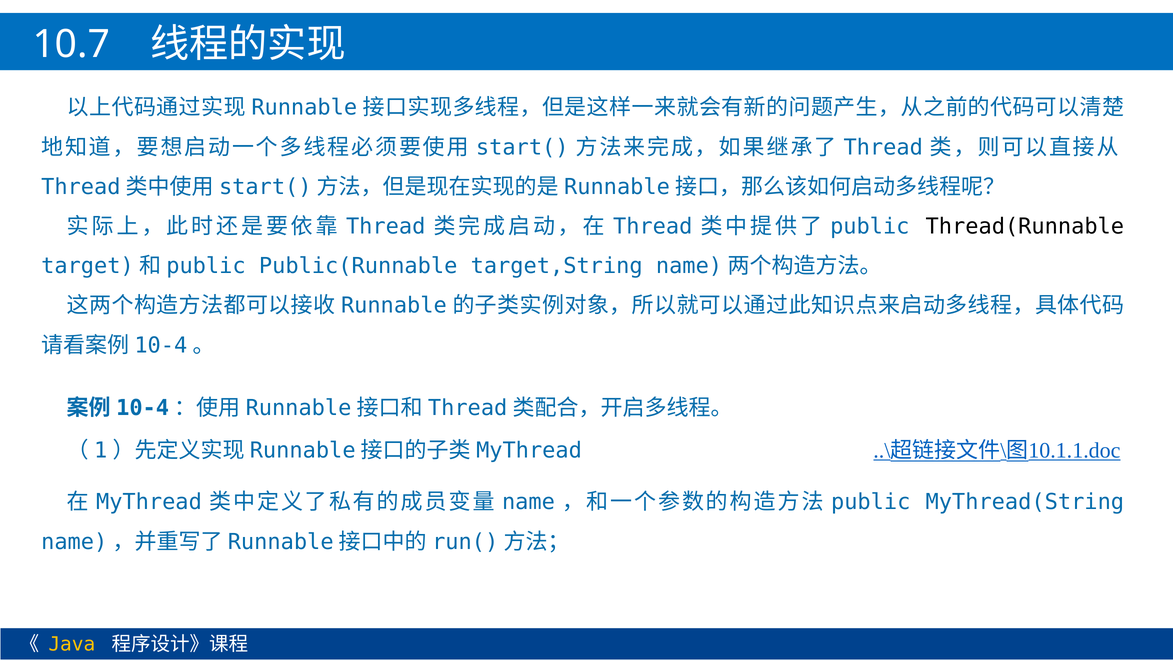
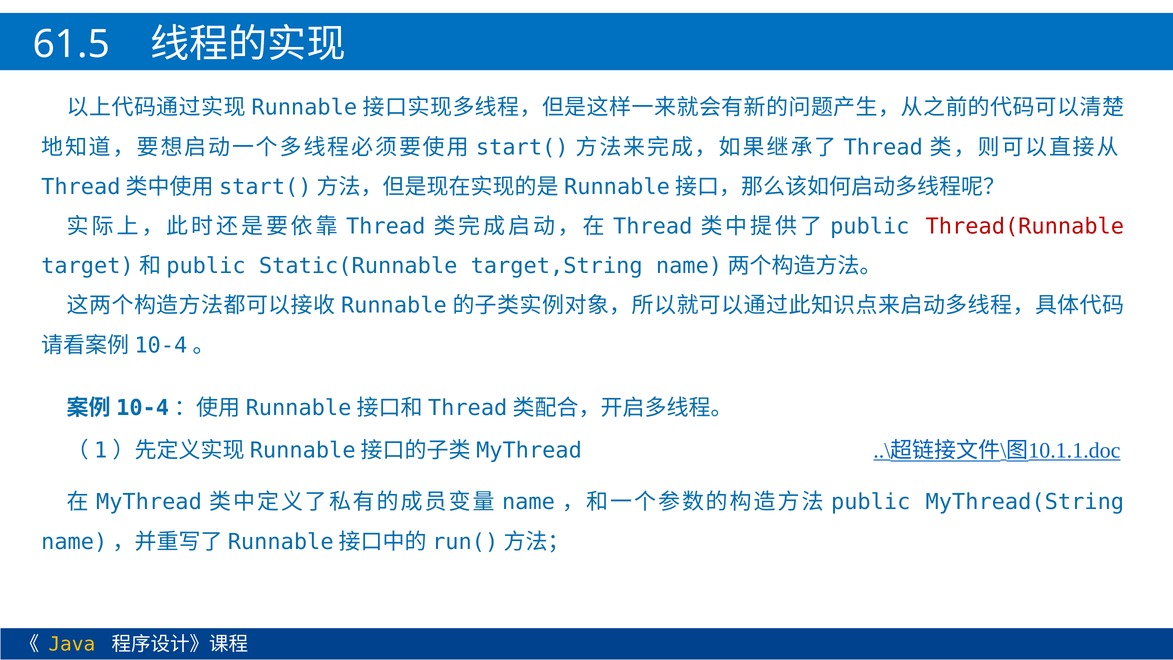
10.7: 10.7 -> 61.5 (71, 44)
Thread(Runnable colour: black -> red (1025, 226)
Public(Runnable: Public(Runnable -> Static(Runnable (358, 266)
